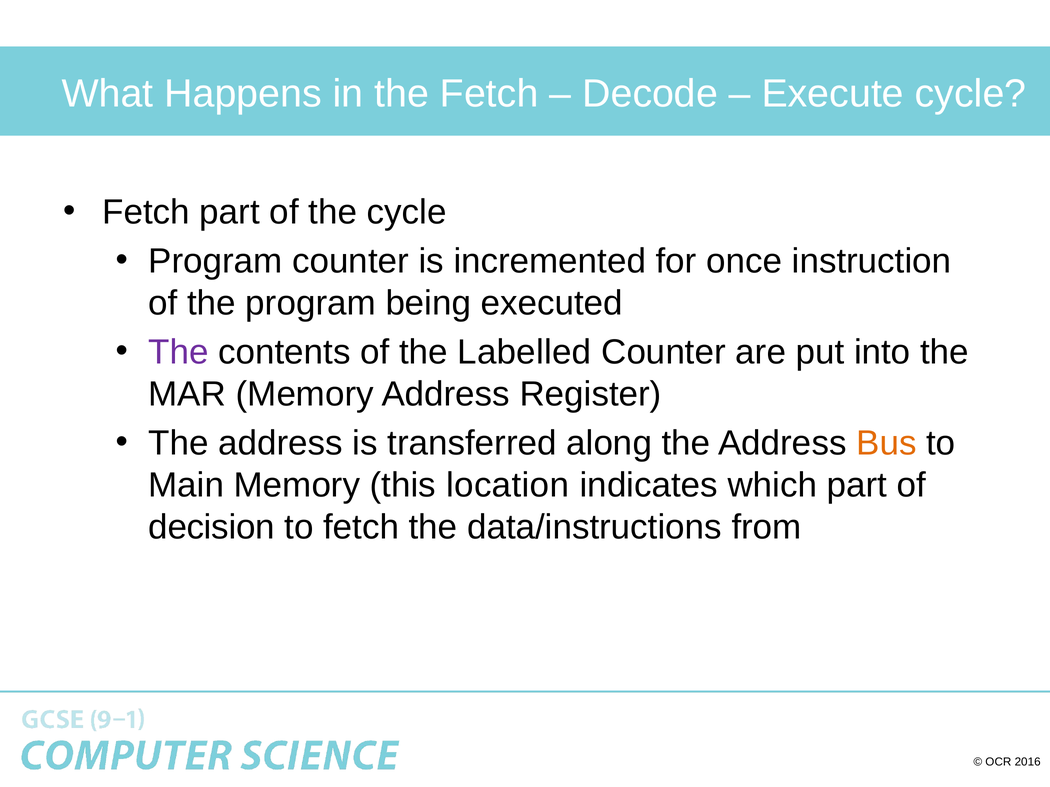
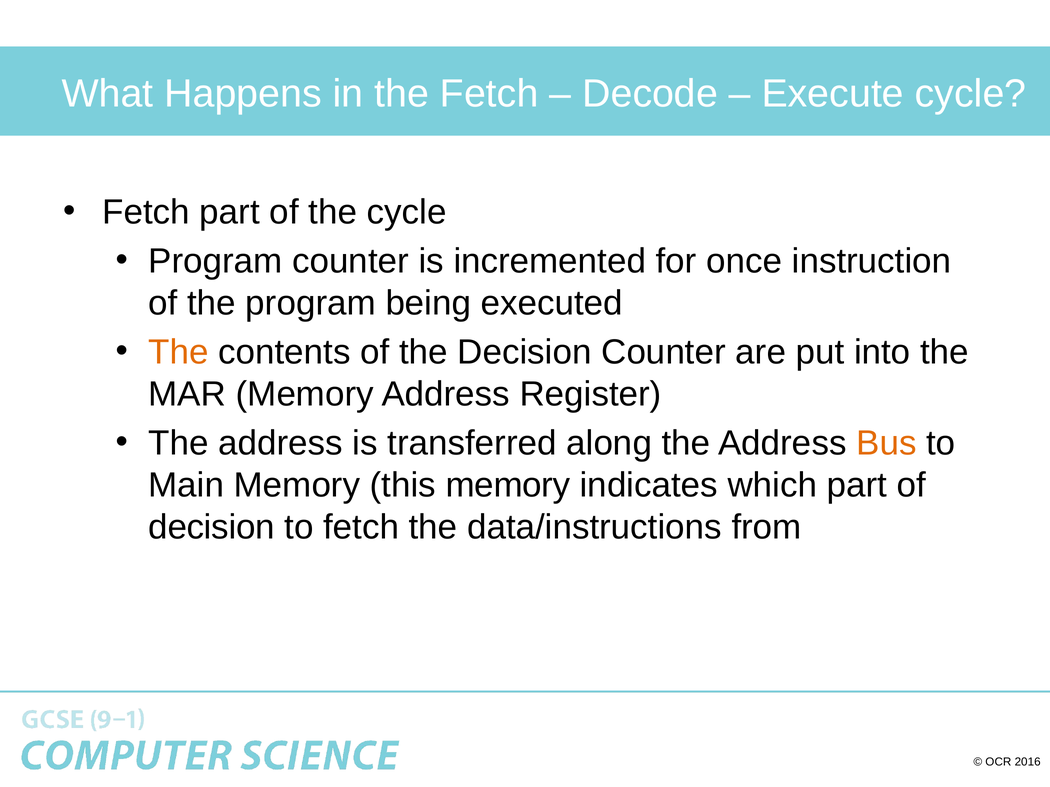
The colour: purple -> orange (178, 352)
the Labelled: Labelled -> Decision (525, 352)
this location: location -> memory (508, 485)
